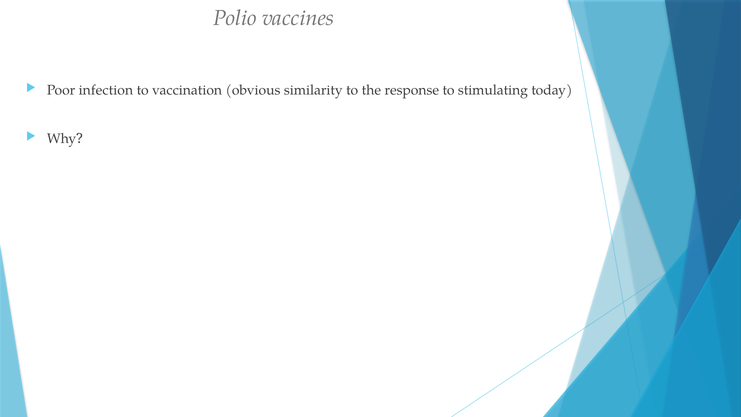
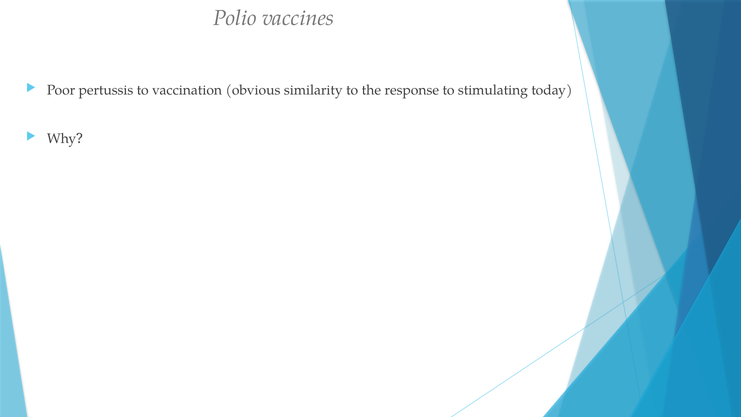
infection: infection -> pertussis (106, 90)
